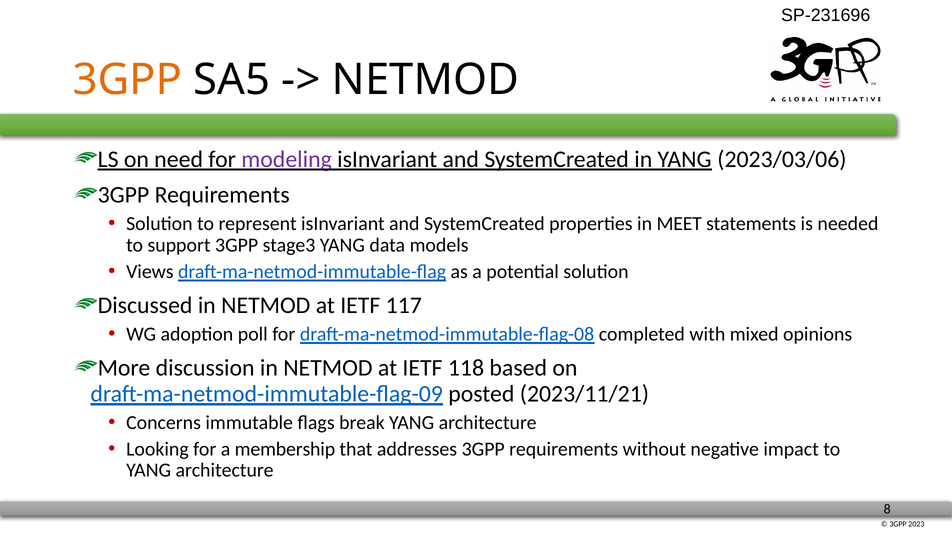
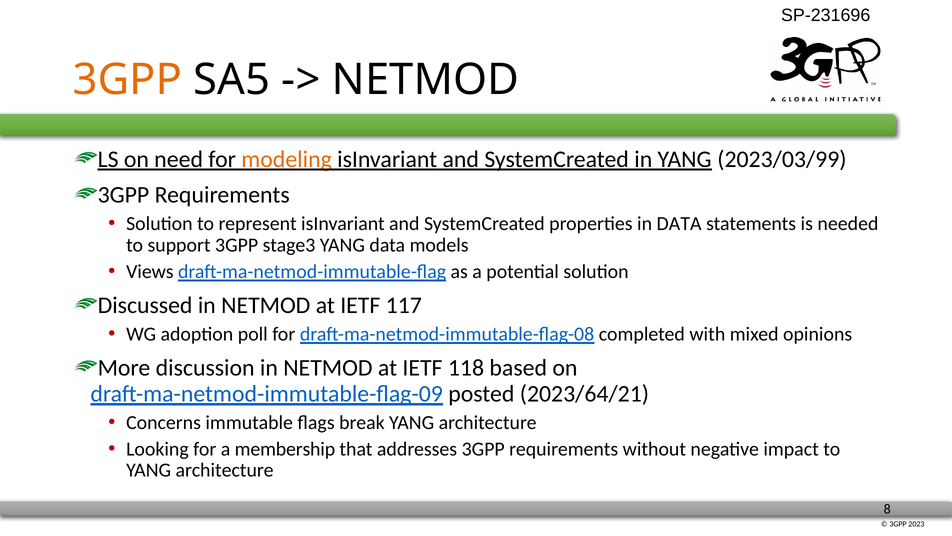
modeling colour: purple -> orange (287, 159)
2023/03/06: 2023/03/06 -> 2023/03/99 (782, 159)
in MEET: MEET -> DATA (679, 223)
2023/11/21: 2023/11/21 -> 2023/64/21 (584, 394)
